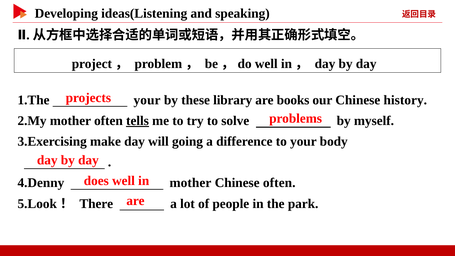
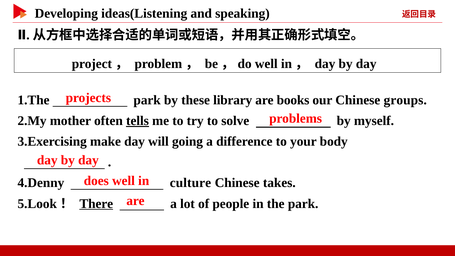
1.The your: your -> park (147, 100)
history: history -> groups (405, 100)
4.Denny mother: mother -> culture (190, 183)
Chinese often: often -> takes (279, 183)
There underline: none -> present (96, 204)
